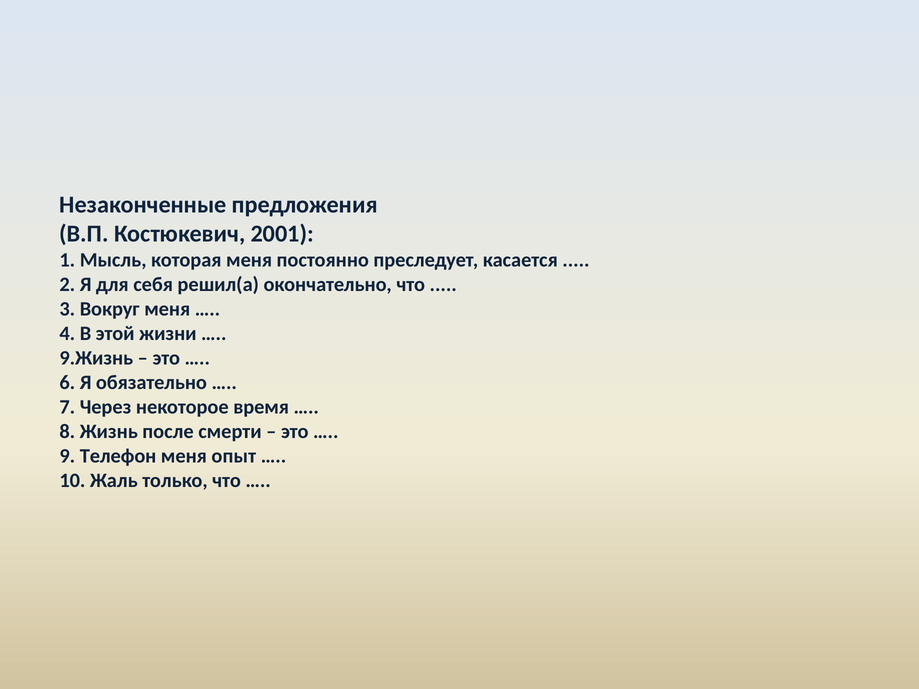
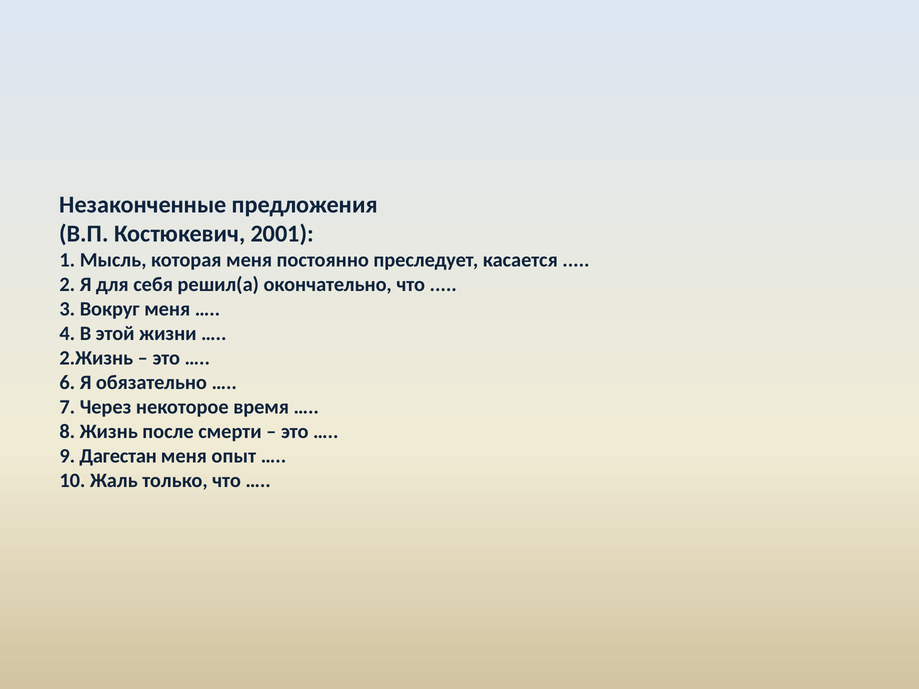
9.Жизнь: 9.Жизнь -> 2.Жизнь (96, 358)
Телефон: Телефон -> Дагестан (118, 456)
